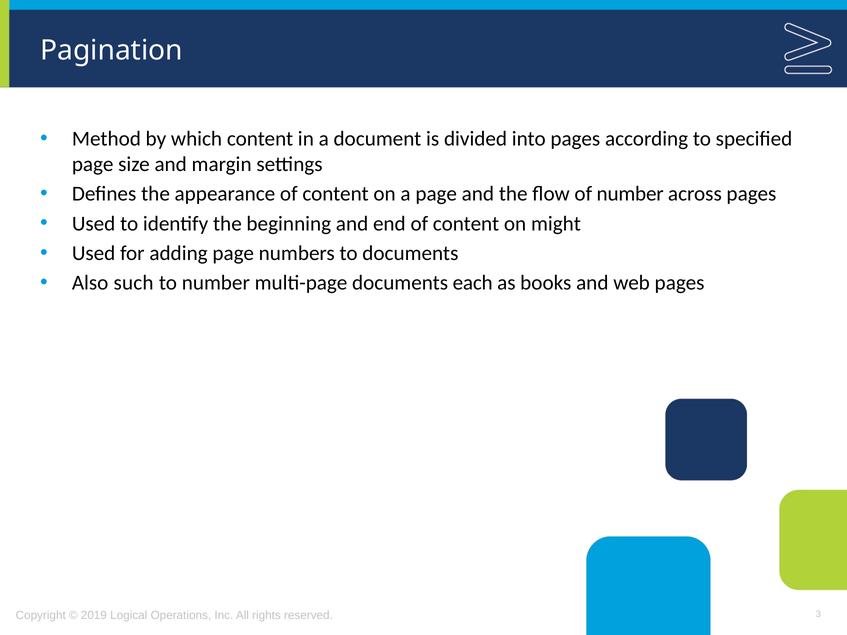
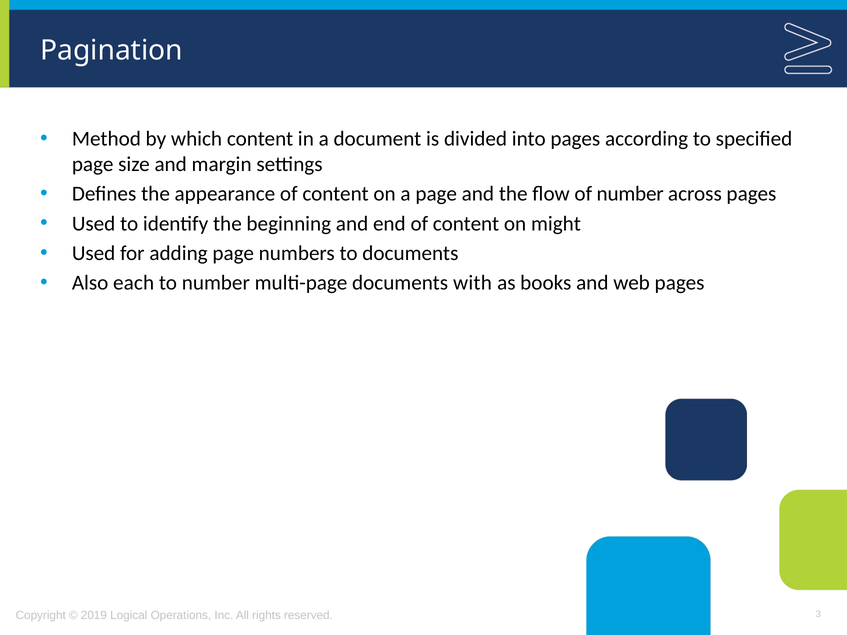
such: such -> each (134, 283)
each: each -> with (472, 283)
